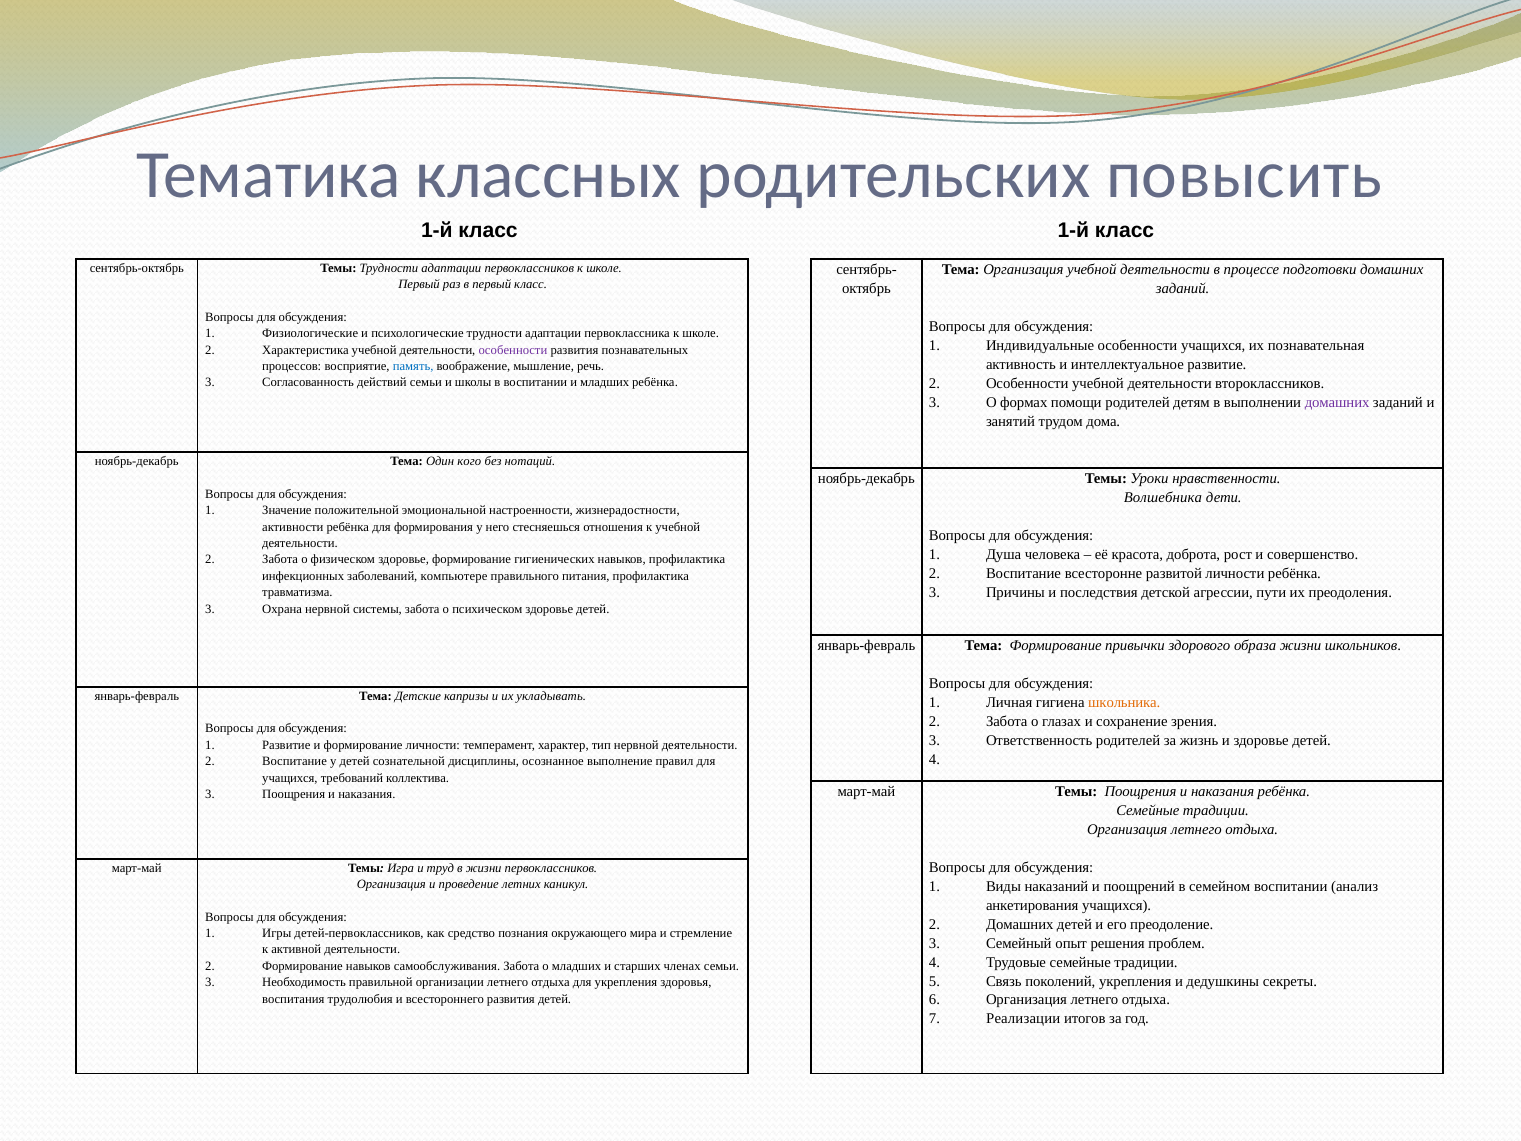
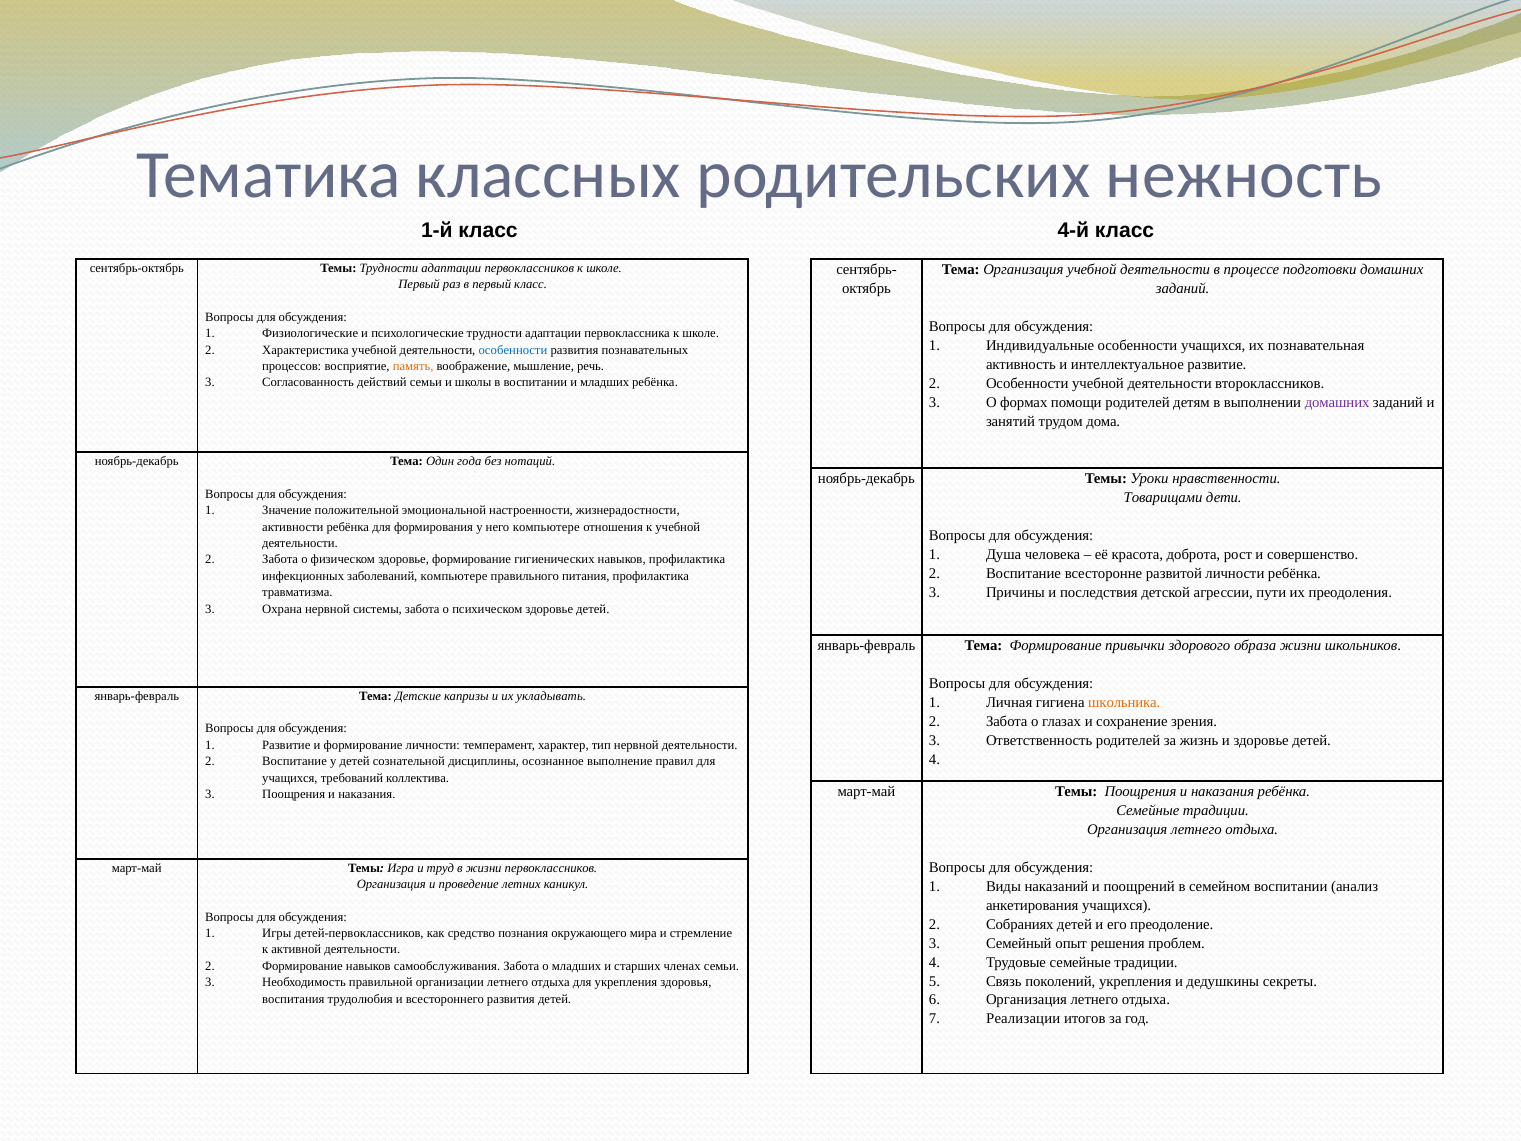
повысить: повысить -> нежность (1244, 175)
класс 1-й: 1-й -> 4-й (1073, 231)
особенности colour: purple -> blue (513, 350)
память colour: blue -> orange (413, 366)
кого: кого -> года (469, 462)
Волшебника: Волшебника -> Товарищами (1163, 498)
него стесняешься: стесняешься -> компьютере (546, 527)
Домашних: Домашних -> Собраниях (1020, 924)
